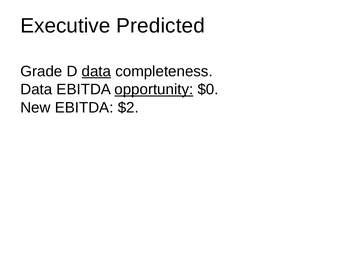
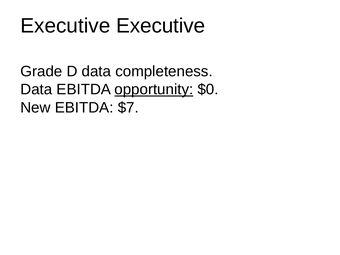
Executive Predicted: Predicted -> Executive (161, 26)
data underline: present -> none (96, 71)
$2: $2 -> $7 (128, 108)
